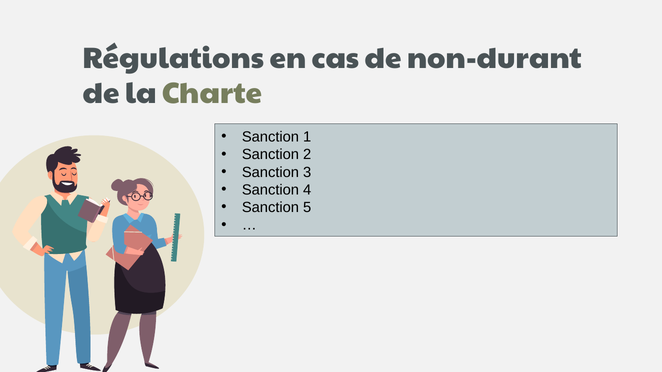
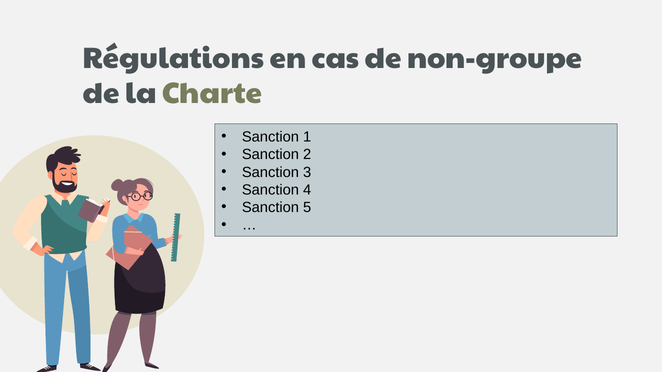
non-durant: non-durant -> non-groupe (495, 59)
